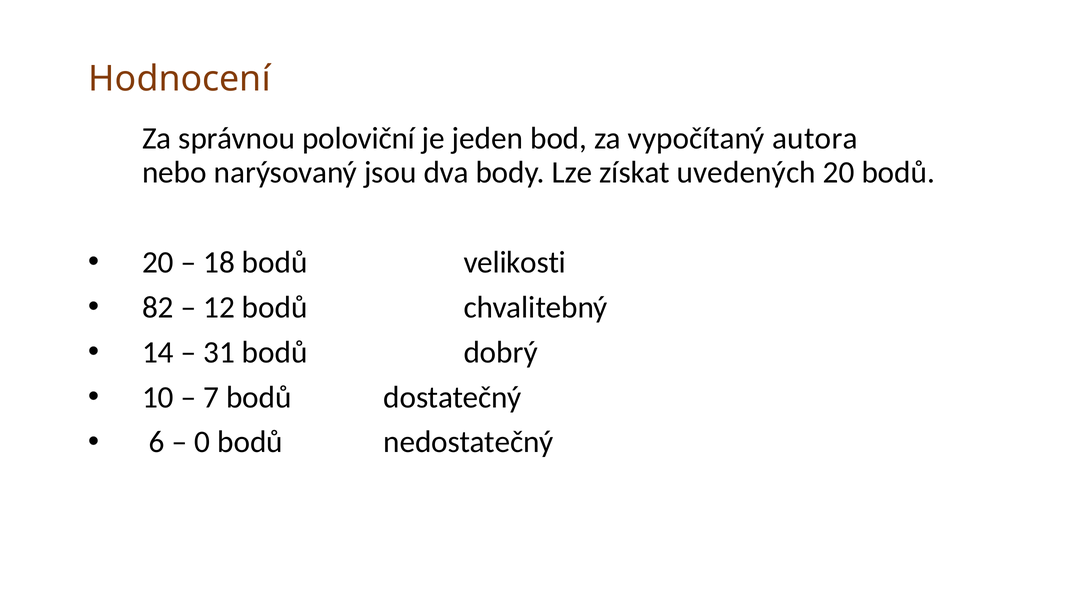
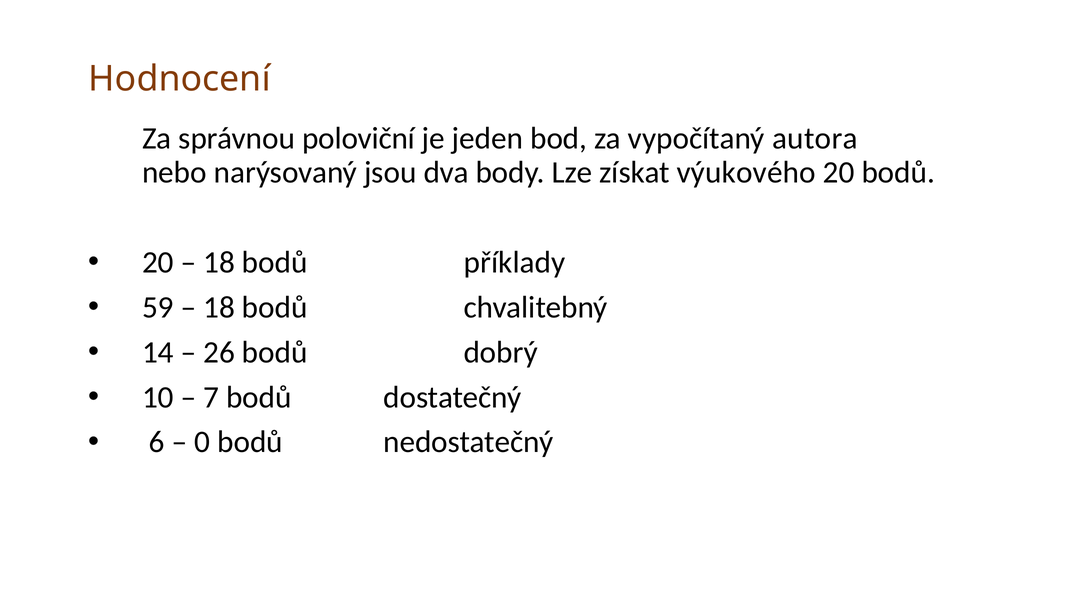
uvedených: uvedených -> výukového (746, 172)
velikosti: velikosti -> příklady (515, 262)
82: 82 -> 59 (158, 307)
12: 12 -> 18 (219, 307)
31: 31 -> 26 (219, 352)
